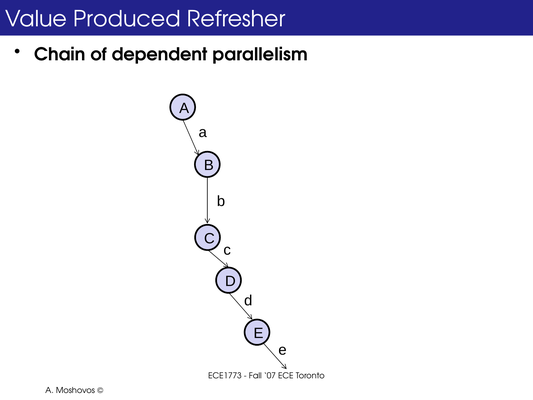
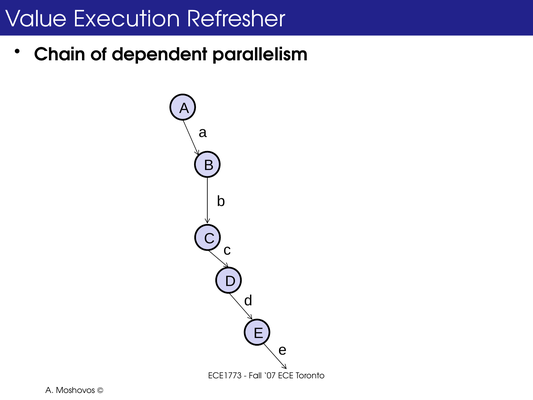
Produced: Produced -> Execution (127, 19)
